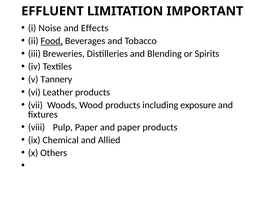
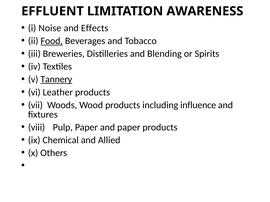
IMPORTANT: IMPORTANT -> AWARENESS (205, 11)
Tannery underline: none -> present (56, 80)
exposure: exposure -> influence (198, 105)
